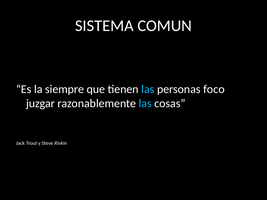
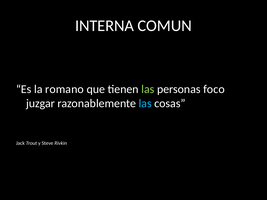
SISTEMA: SISTEMA -> INTERNA (104, 26)
siempre: siempre -> romano (64, 89)
las colour: light blue -> light green (148, 89)
